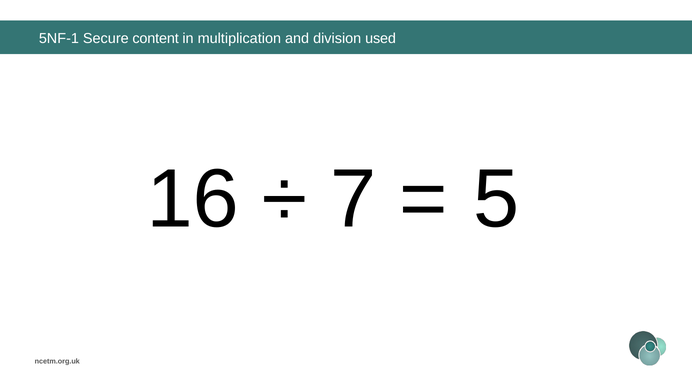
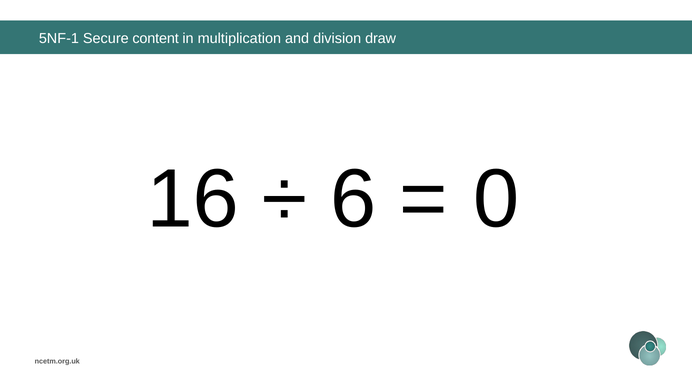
used: used -> draw (381, 39)
7: 7 -> 6 (353, 200)
5: 5 -> 0 (496, 200)
